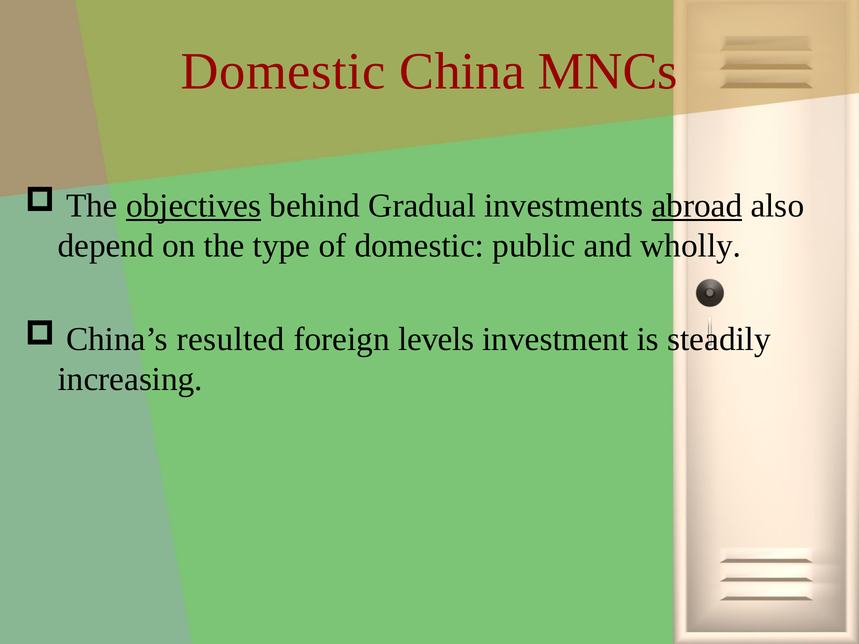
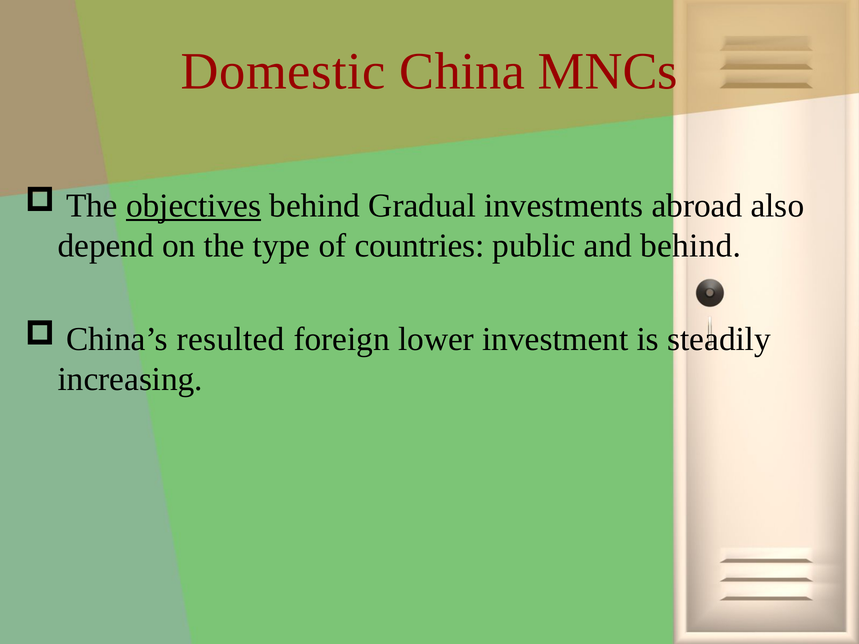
abroad underline: present -> none (697, 206)
of domestic: domestic -> countries (419, 246)
and wholly: wholly -> behind (691, 246)
levels: levels -> lower (436, 339)
